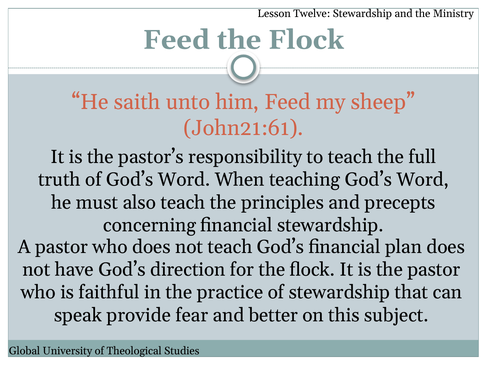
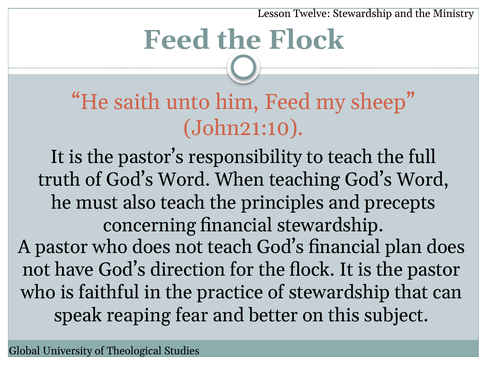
John21:61: John21:61 -> John21:10 (243, 128)
provide: provide -> reaping (139, 315)
